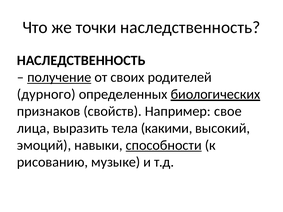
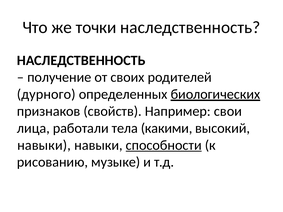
получение underline: present -> none (59, 77)
свое: свое -> свои (228, 111)
выразить: выразить -> работали (81, 128)
эмоций: эмоций -> навыки (44, 145)
